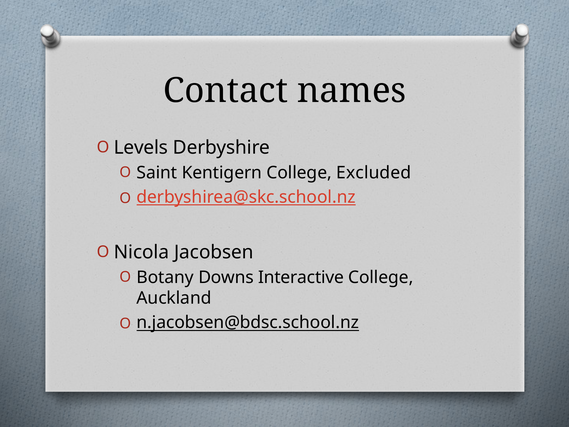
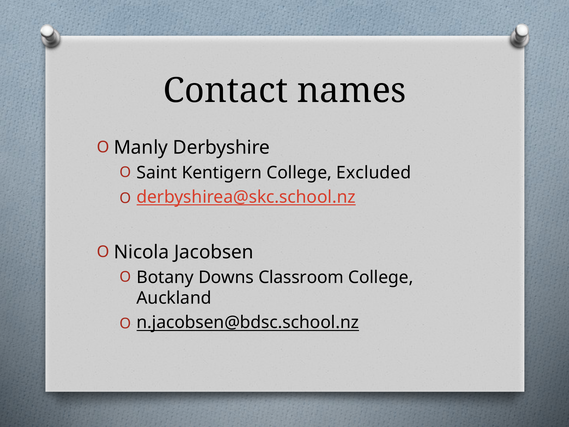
Levels: Levels -> Manly (141, 147)
Interactive: Interactive -> Classroom (301, 277)
